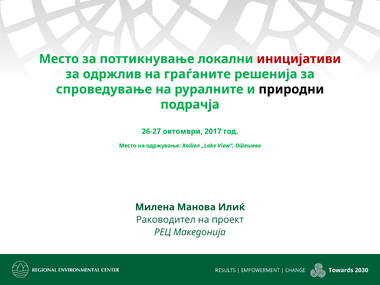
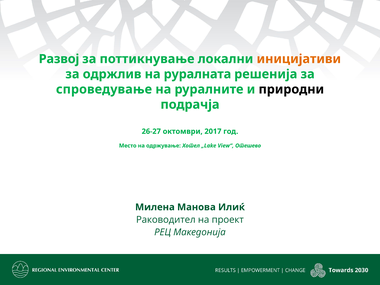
Место: Место -> Развој (59, 59)
иницијативи colour: red -> orange (299, 59)
граѓаните: граѓаните -> руралната (197, 74)
